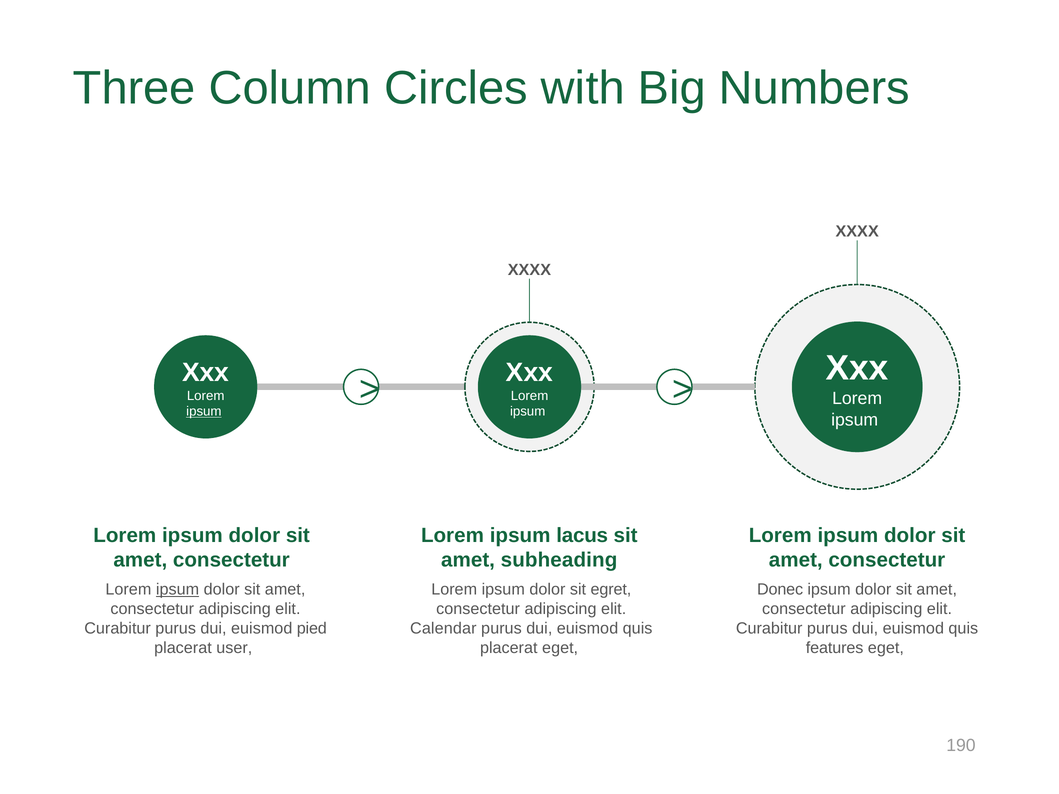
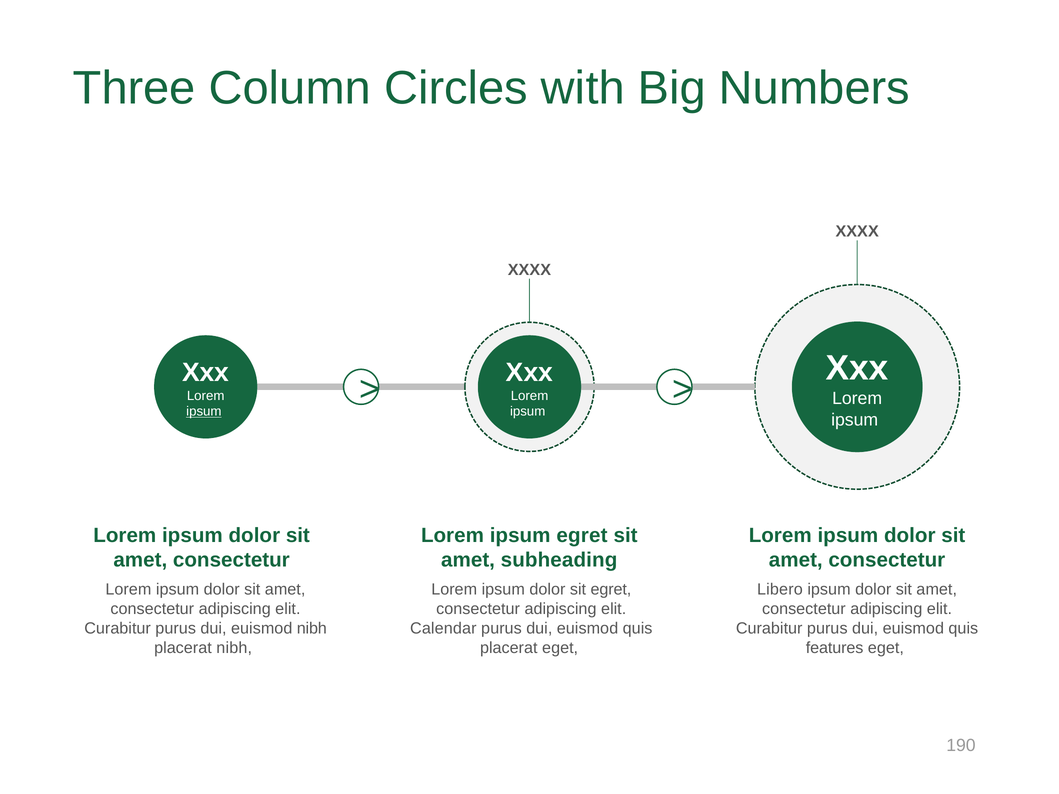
ipsum lacus: lacus -> egret (582, 535)
ipsum underline: present -> none (178, 590)
Donec: Donec -> Libero (780, 590)
euismod pied: pied -> nibh (312, 629)
placerat user: user -> nibh (234, 648)
